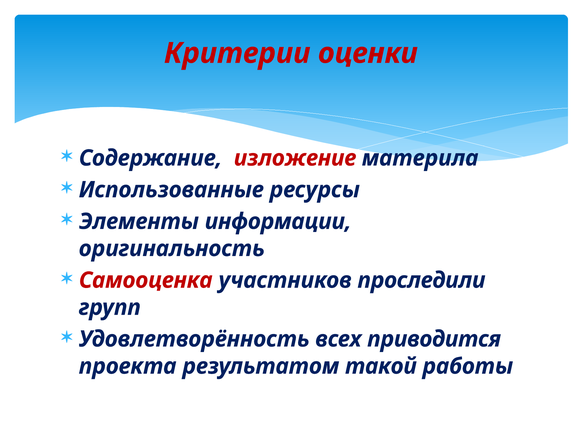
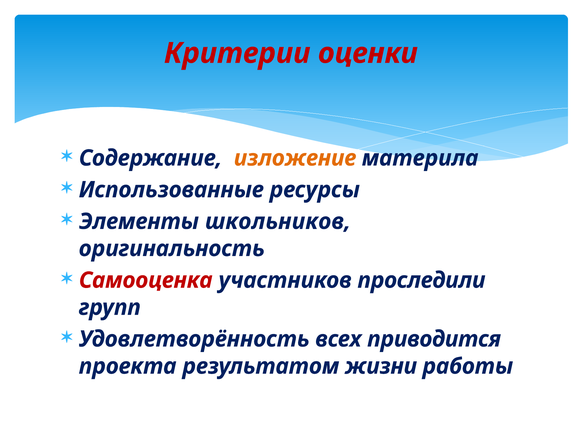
изложение colour: red -> orange (295, 158)
информации: информации -> школьников (278, 221)
такой: такой -> жизни (381, 366)
